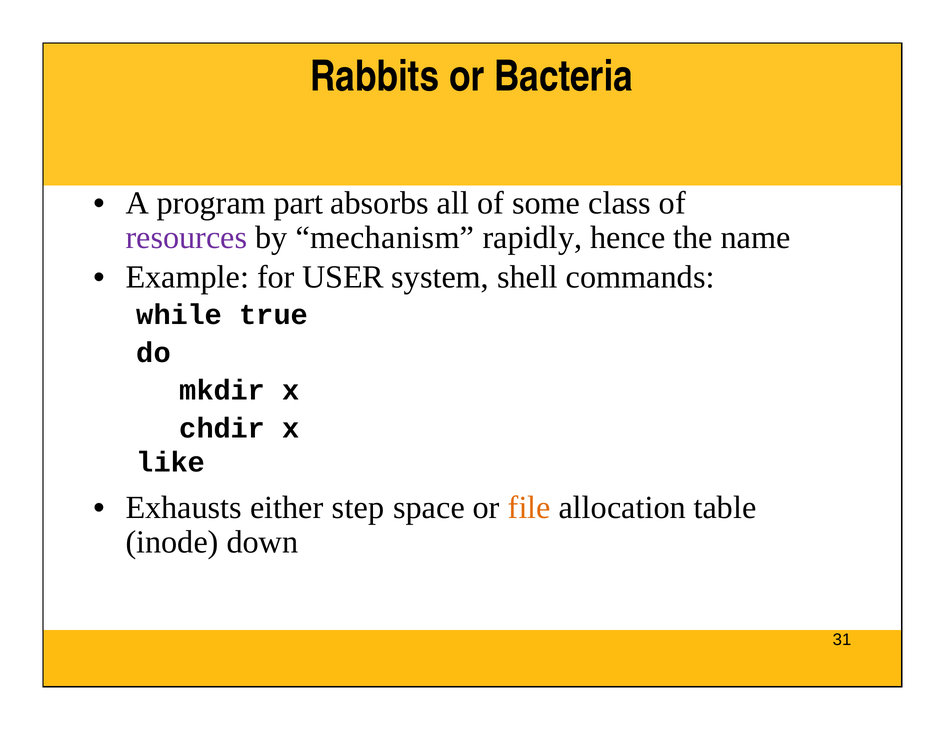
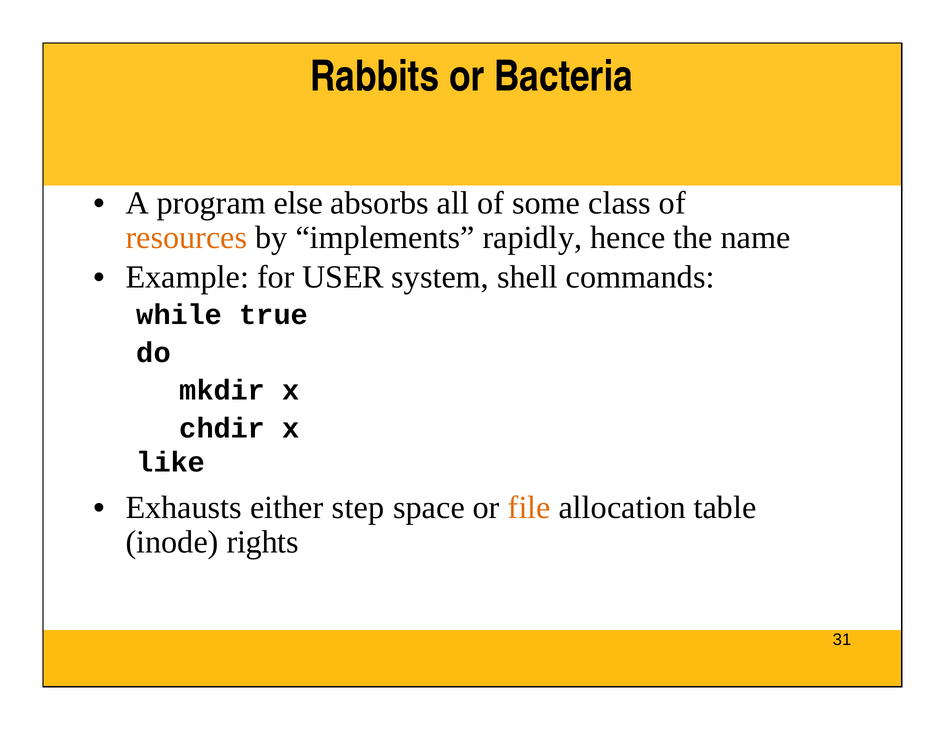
part: part -> else (298, 203)
resources colour: purple -> orange (186, 238)
mechanism: mechanism -> implements (385, 238)
down: down -> rights (263, 542)
